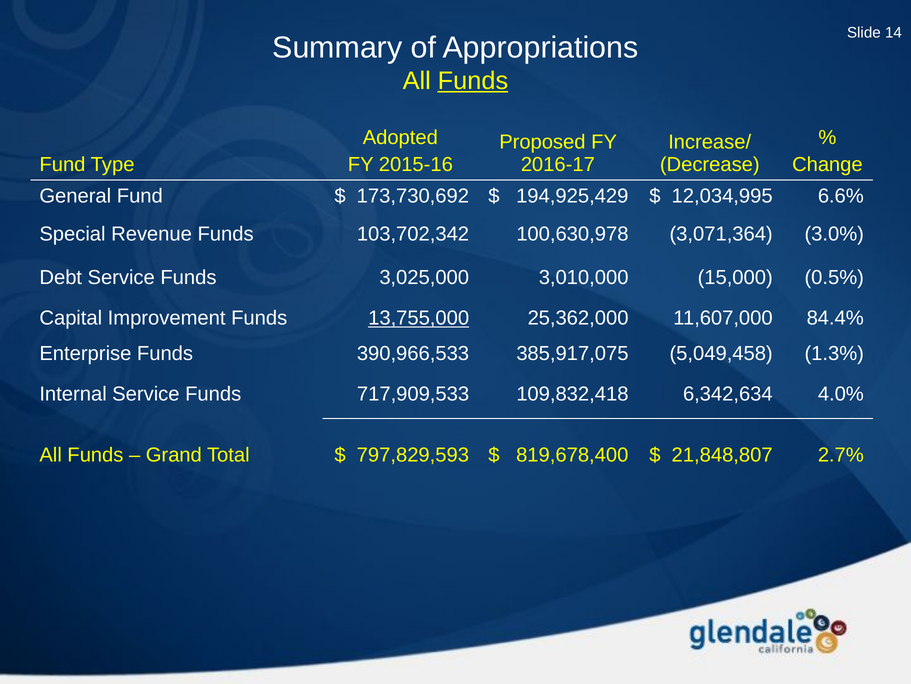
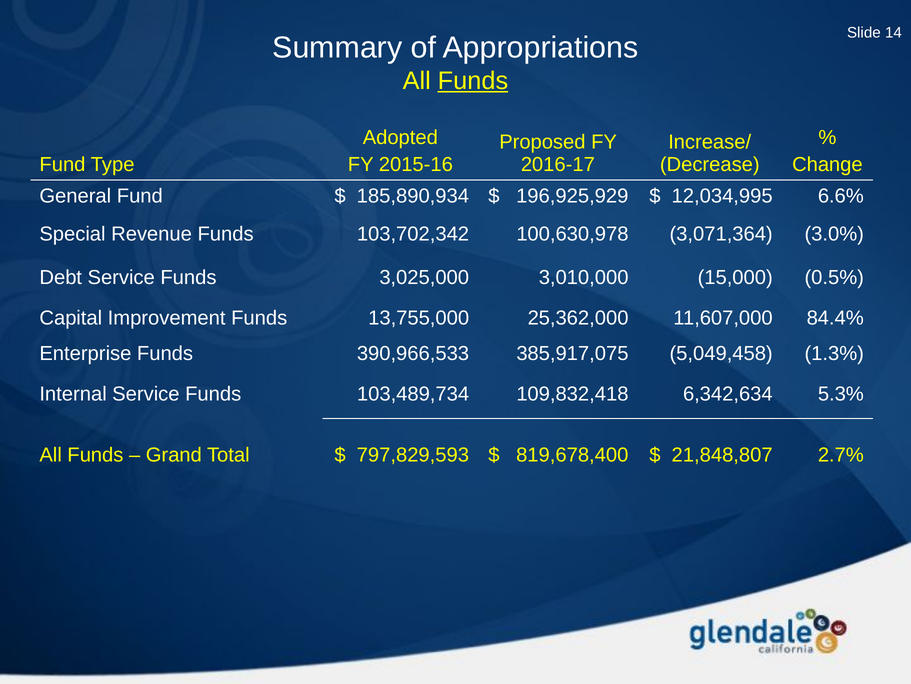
173,730,692: 173,730,692 -> 185,890,934 (413, 196)
194,925,429: 194,925,429 -> 196,925,929 (572, 196)
13,755,000 underline: present -> none (419, 318)
717,909,533: 717,909,533 -> 103,489,734 (413, 394)
4.0%: 4.0% -> 5.3% (841, 394)
